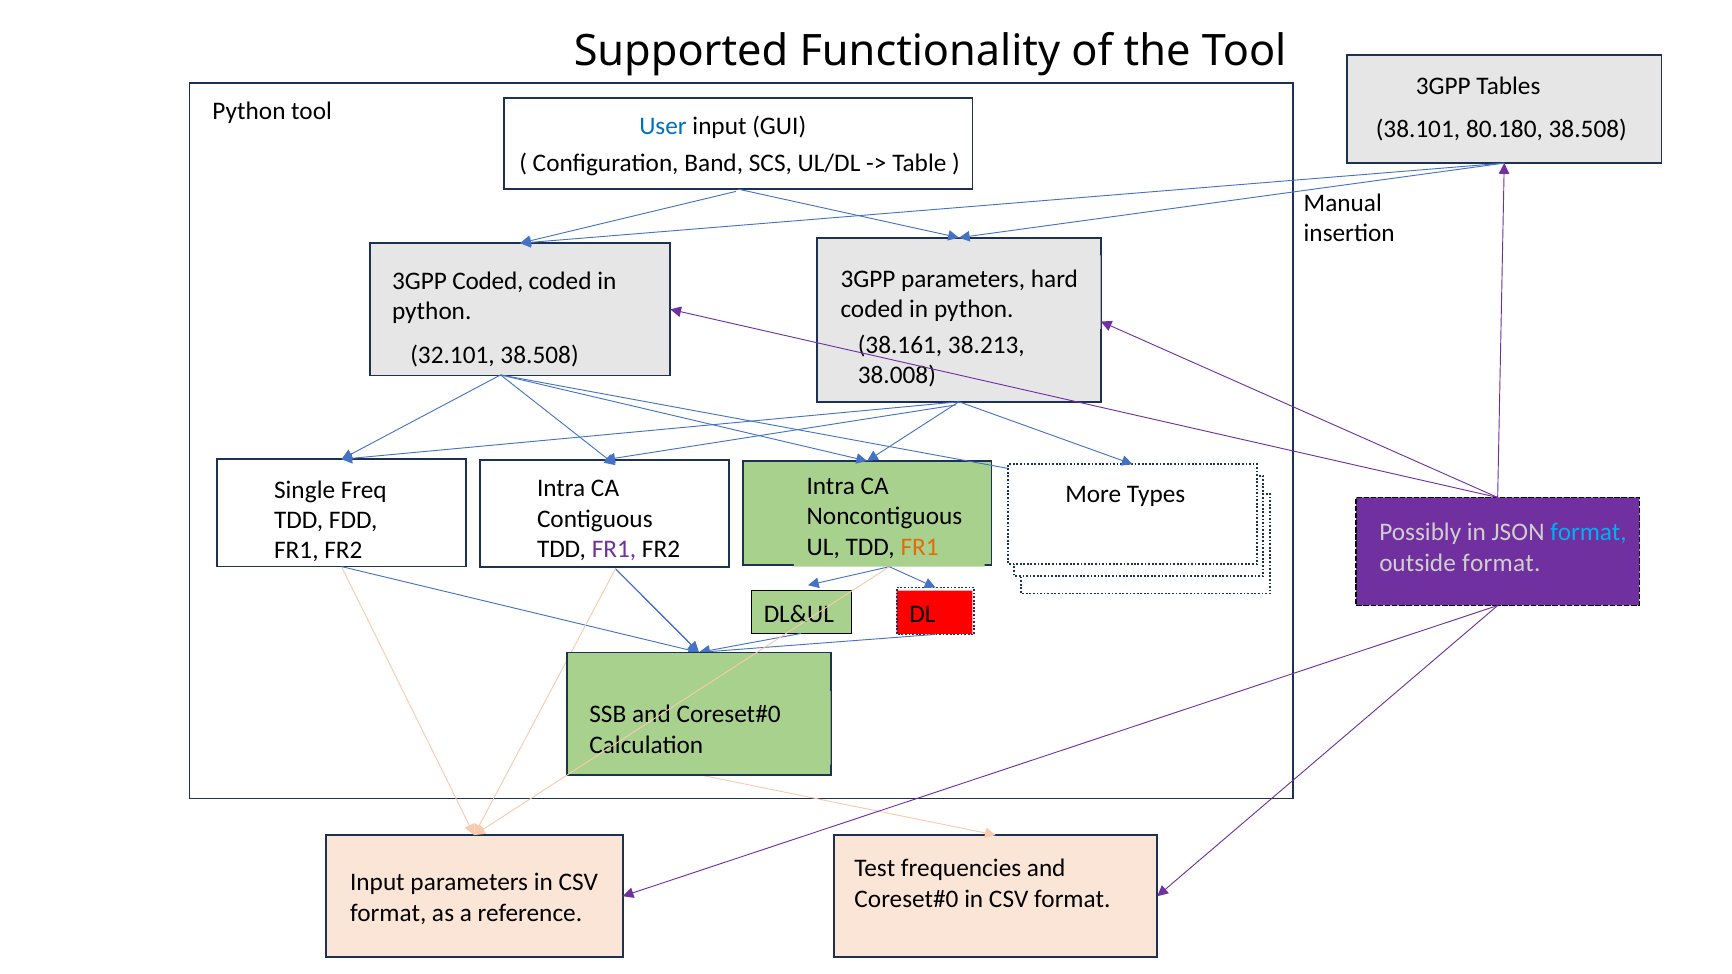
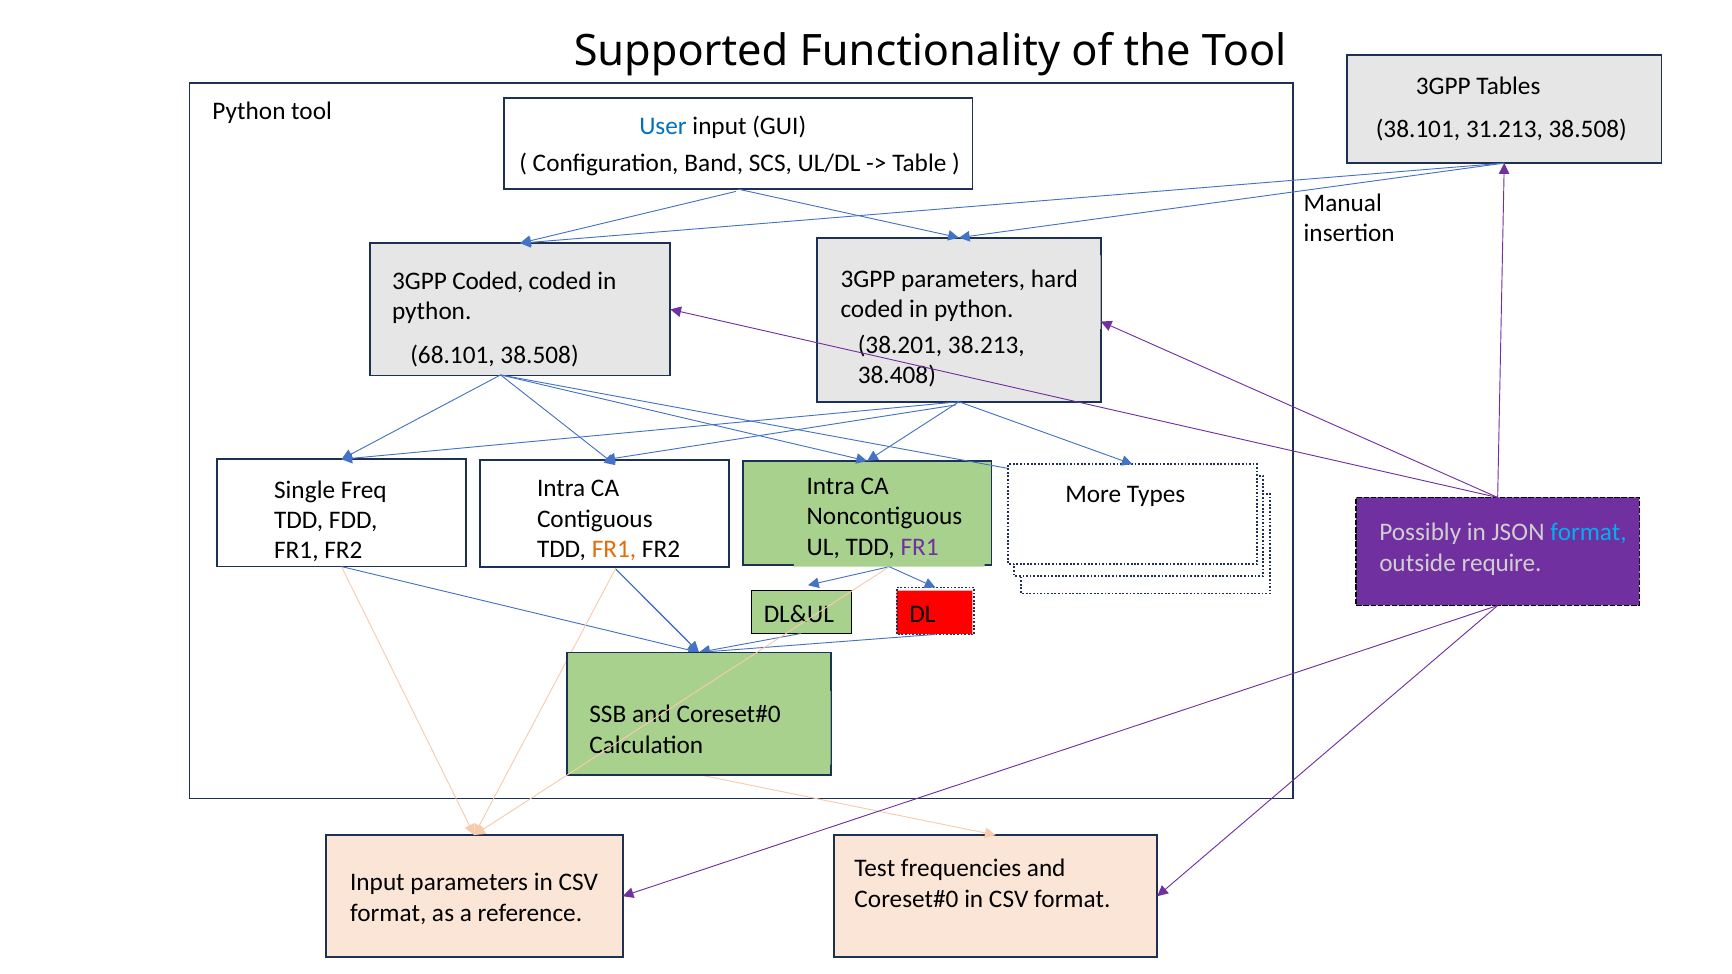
80.180: 80.180 -> 31.213 (1504, 130)
38.161: 38.161 -> 38.201 (900, 345)
32.101: 32.101 -> 68.101 (452, 355)
38.008: 38.008 -> 38.408 (897, 375)
FR1 colour: orange -> purple (920, 547)
FR1 colour: purple -> orange (614, 549)
outside format: format -> require (1502, 563)
